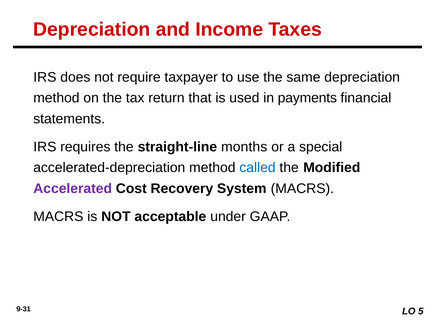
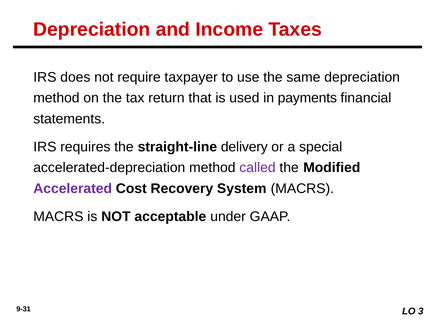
months: months -> delivery (244, 147)
called colour: blue -> purple (257, 168)
5: 5 -> 3 (421, 312)
